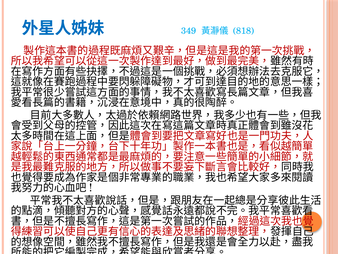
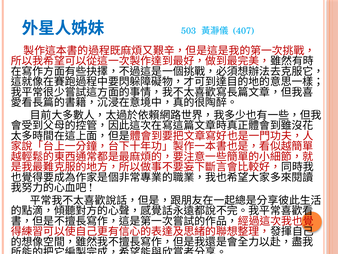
349: 349 -> 503 (189, 31)
818: 818 -> 407 (244, 31)
